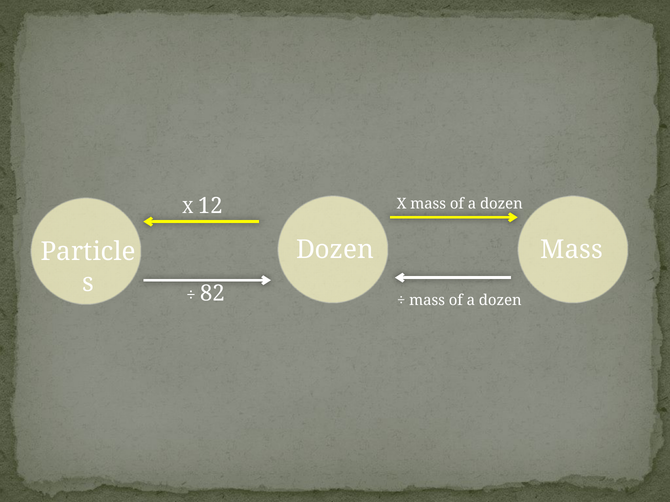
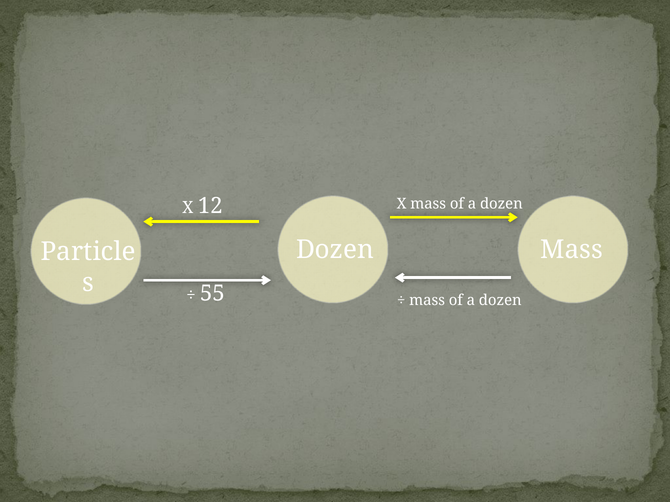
82: 82 -> 55 (212, 294)
